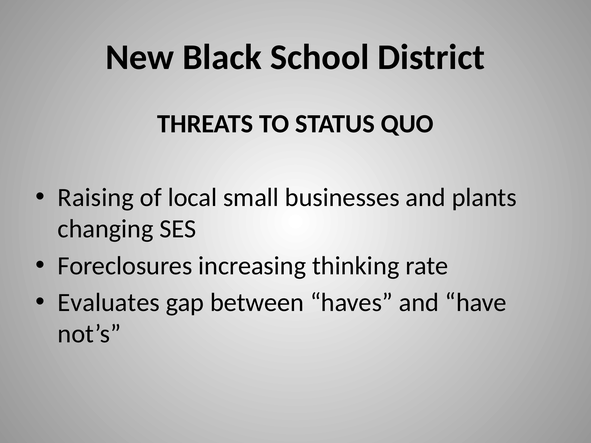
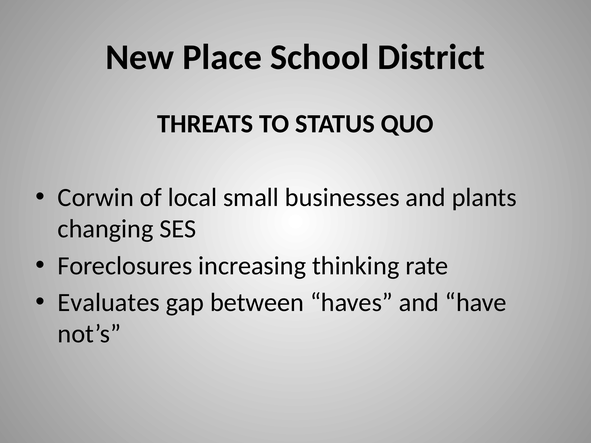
Black: Black -> Place (222, 57)
Raising: Raising -> Corwin (96, 198)
